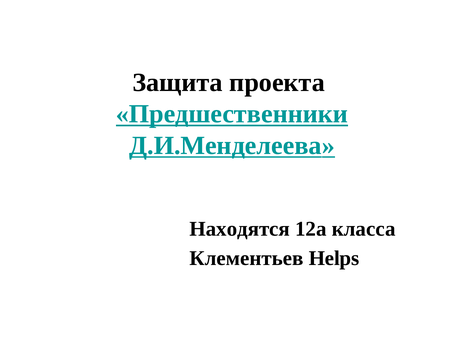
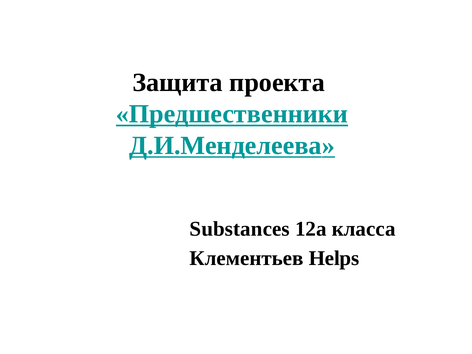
Находятся: Находятся -> Substances (240, 229)
